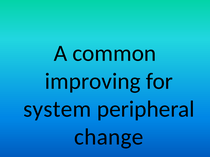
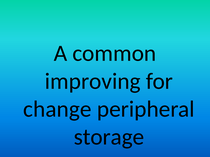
system: system -> change (57, 109)
change: change -> storage (109, 137)
